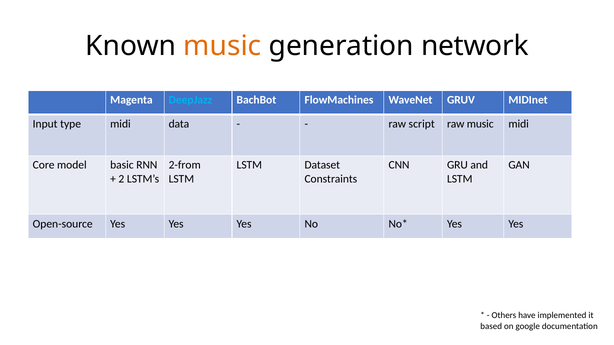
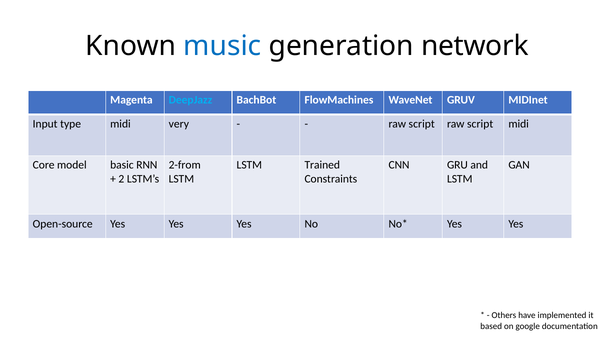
music colour: orange -> blue (222, 46)
data: data -> very (179, 124)
music: music -> script (480, 124)
Dataset: Dataset -> Trained (322, 165)
